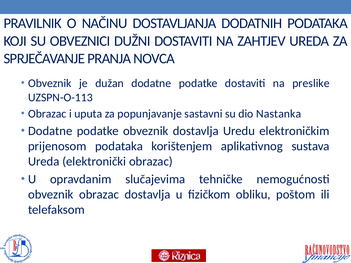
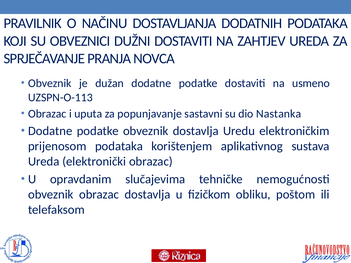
preslike: preslike -> usmeno (311, 83)
